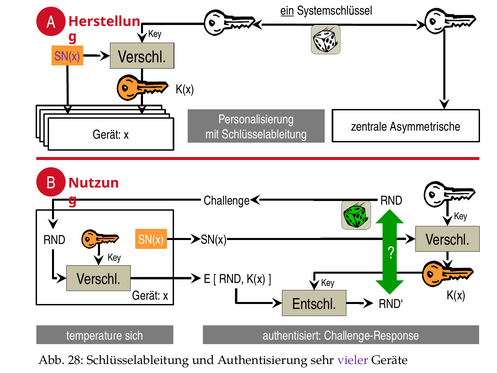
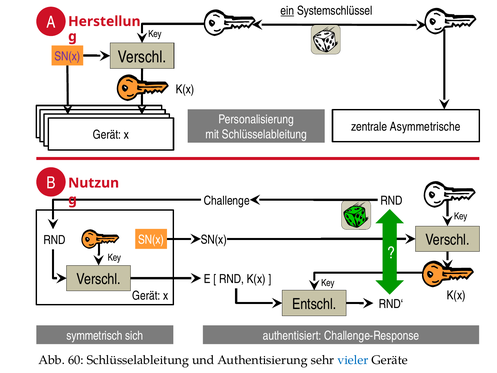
temperature: temperature -> symmetrisch (94, 335)
28: 28 -> 60 (76, 360)
vieler colour: purple -> blue (353, 360)
